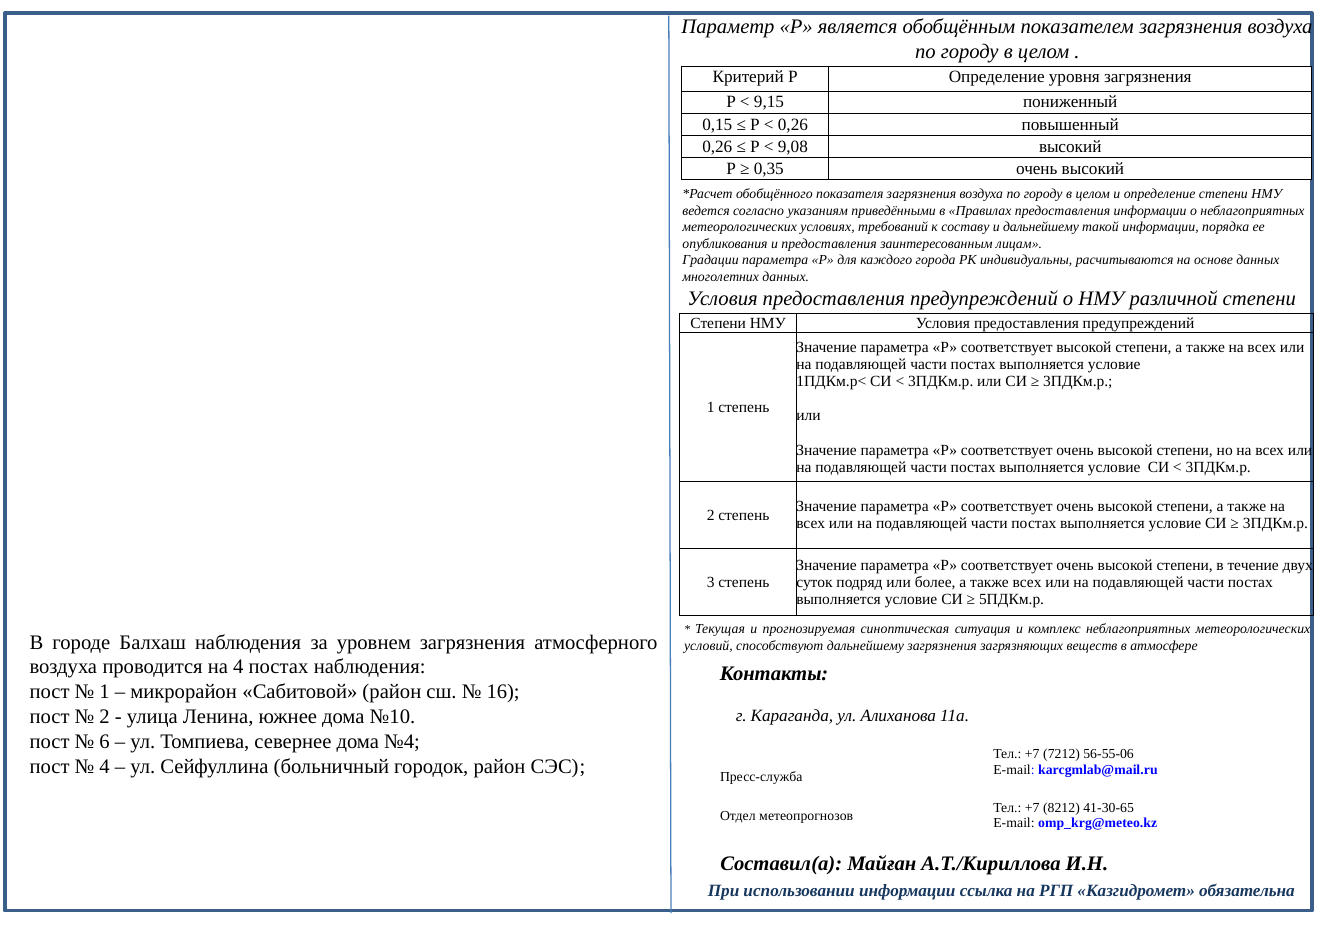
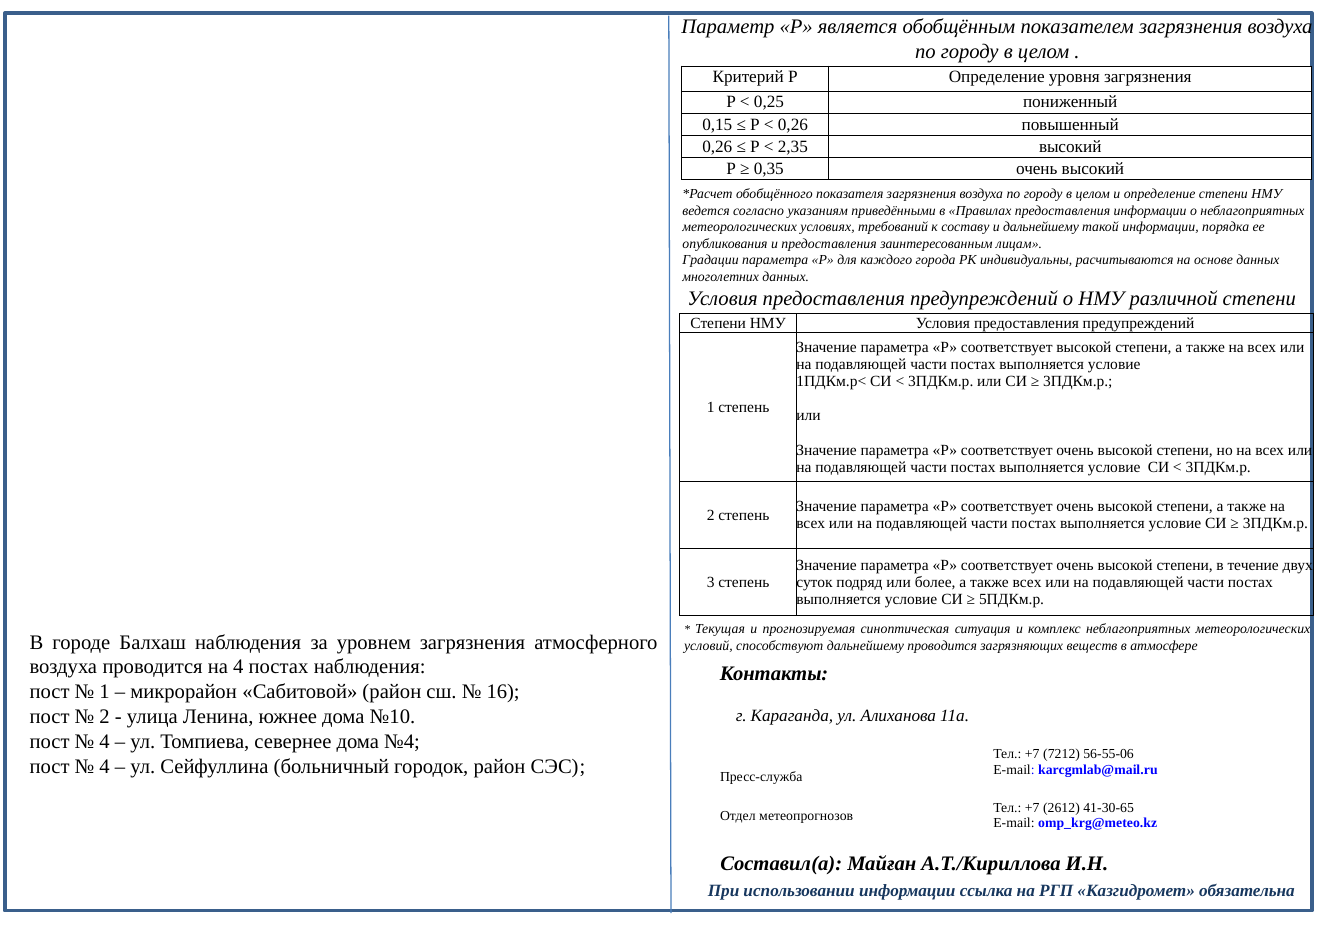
9,15: 9,15 -> 0,25 (769, 102)
9,08: 9,08 -> 2,35 (793, 146)
дальнейшему загрязнения: загрязнения -> проводится (942, 646)
6: 6 -> 4 (105, 742)
8212: 8212 -> 2612 (1061, 808)
